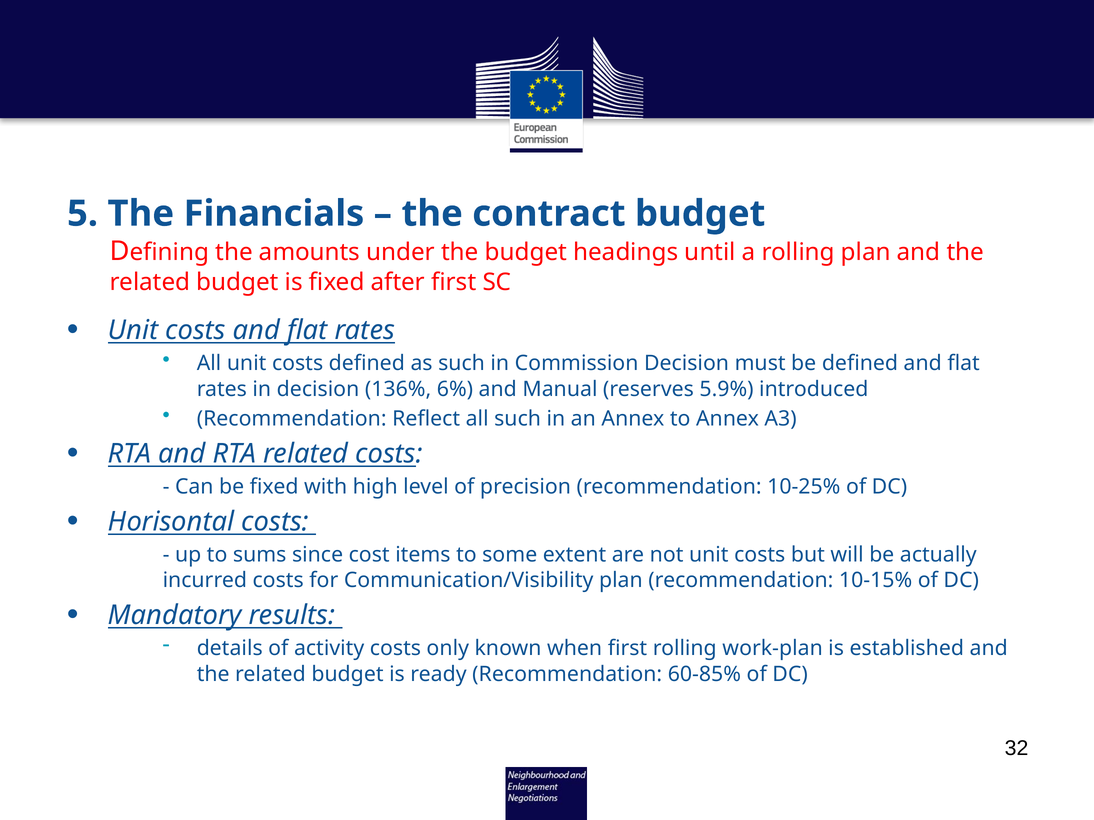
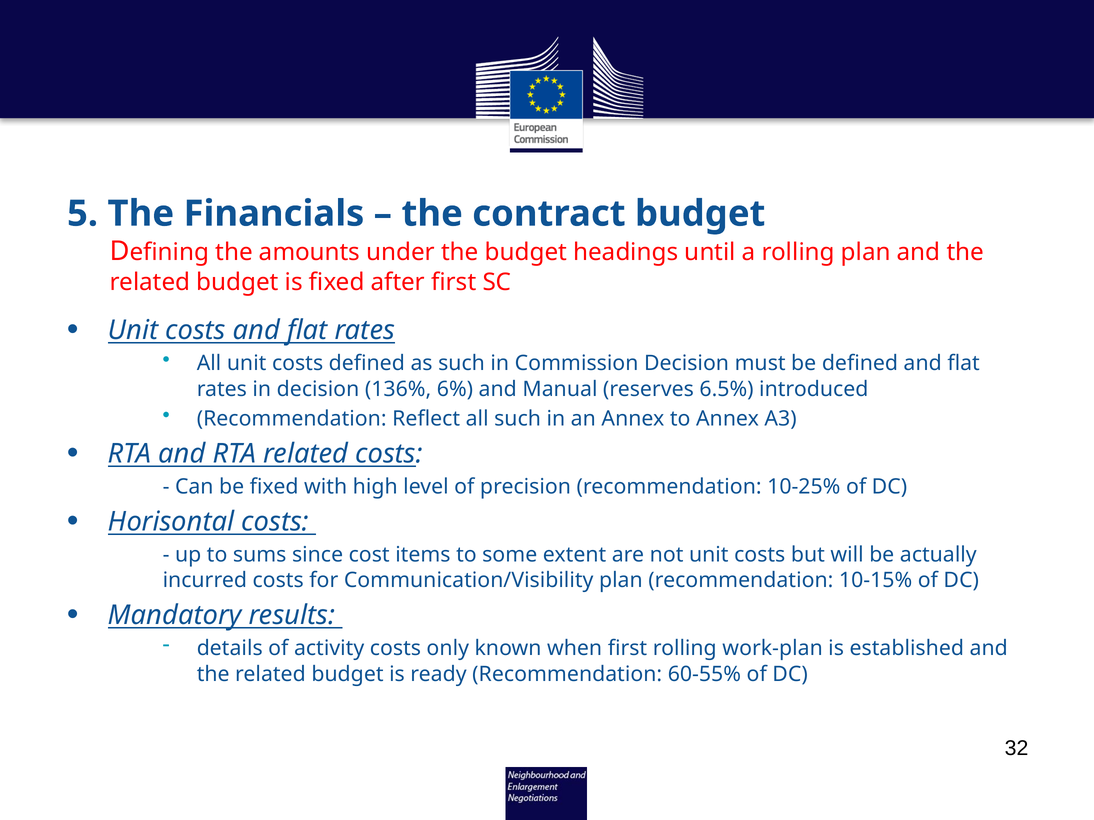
5.9%: 5.9% -> 6.5% (727, 389)
60-85%: 60-85% -> 60-55% (704, 674)
